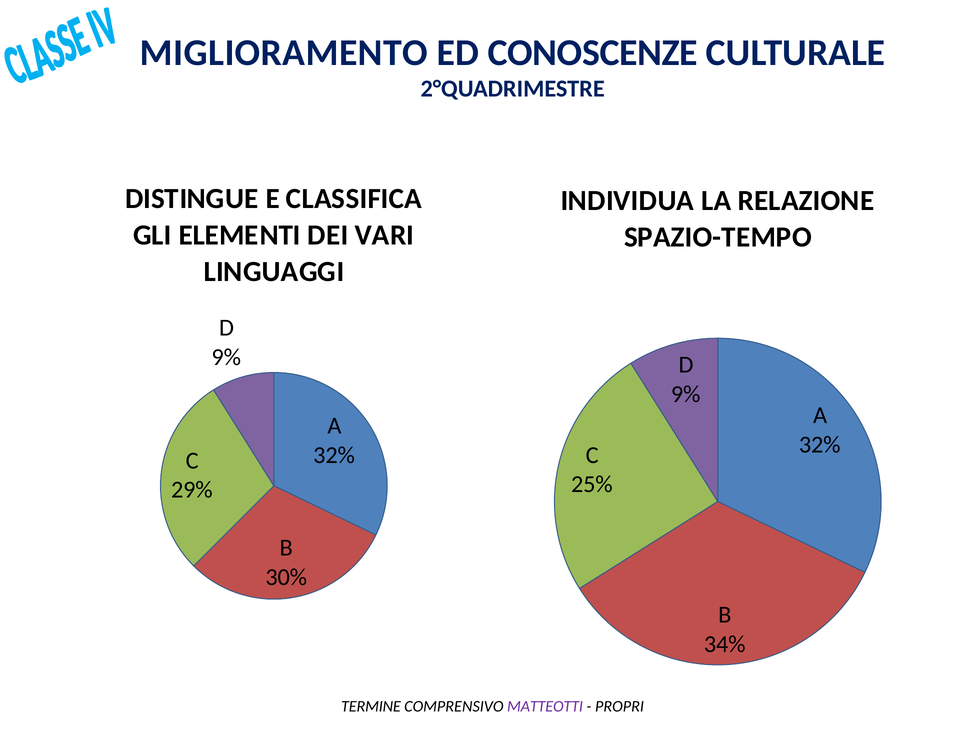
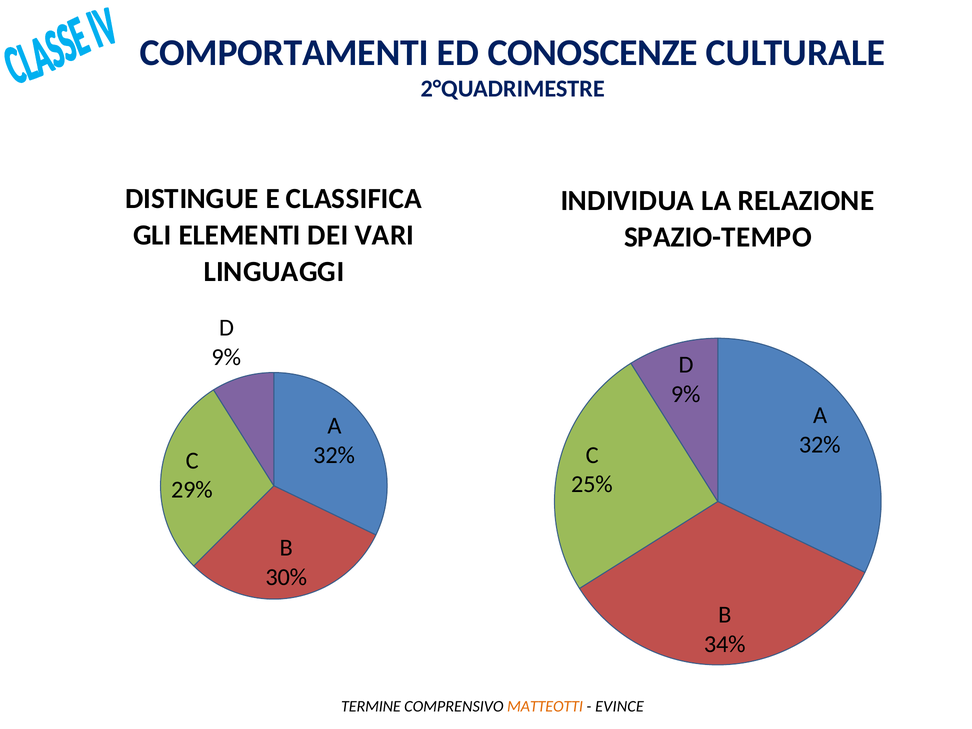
MIGLIORAMENTO: MIGLIORAMENTO -> COMPORTAMENTI (284, 53)
MATTEOTTI colour: purple -> orange (545, 707)
PROPRI: PROPRI -> EVINCE (620, 707)
